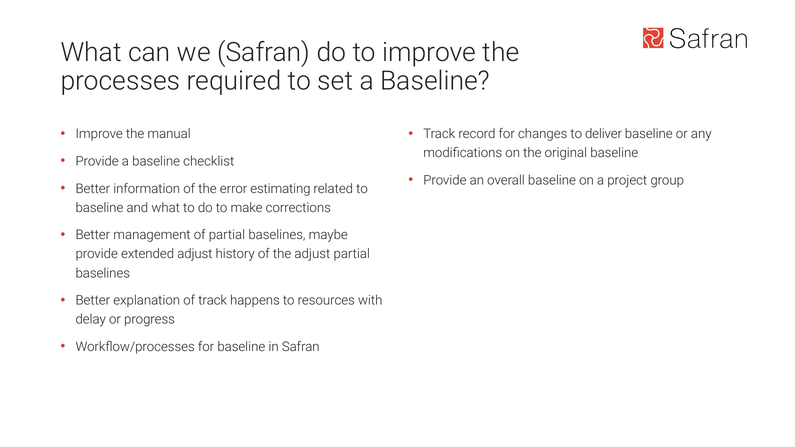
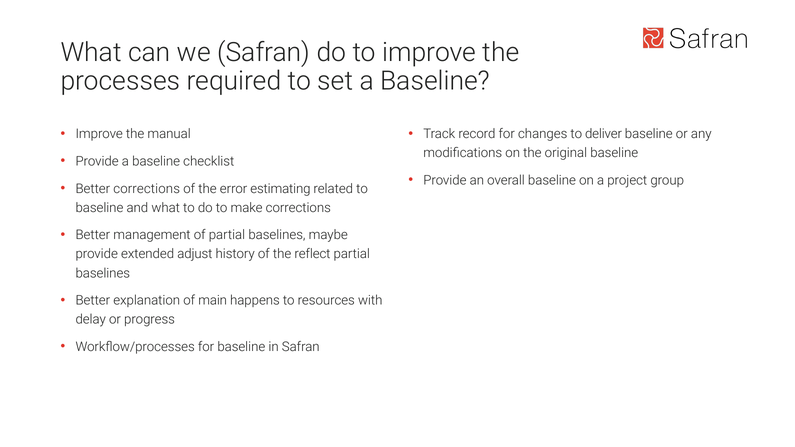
Better information: information -> corrections (147, 189)
the adjust: adjust -> reflect (312, 254)
of track: track -> main (213, 301)
